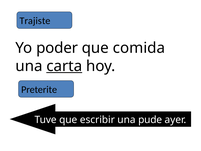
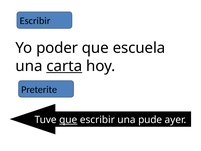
Trajiste: Trajiste -> Escribir (35, 21)
comida: comida -> escuela (139, 48)
que underline: none -> present (68, 120)
